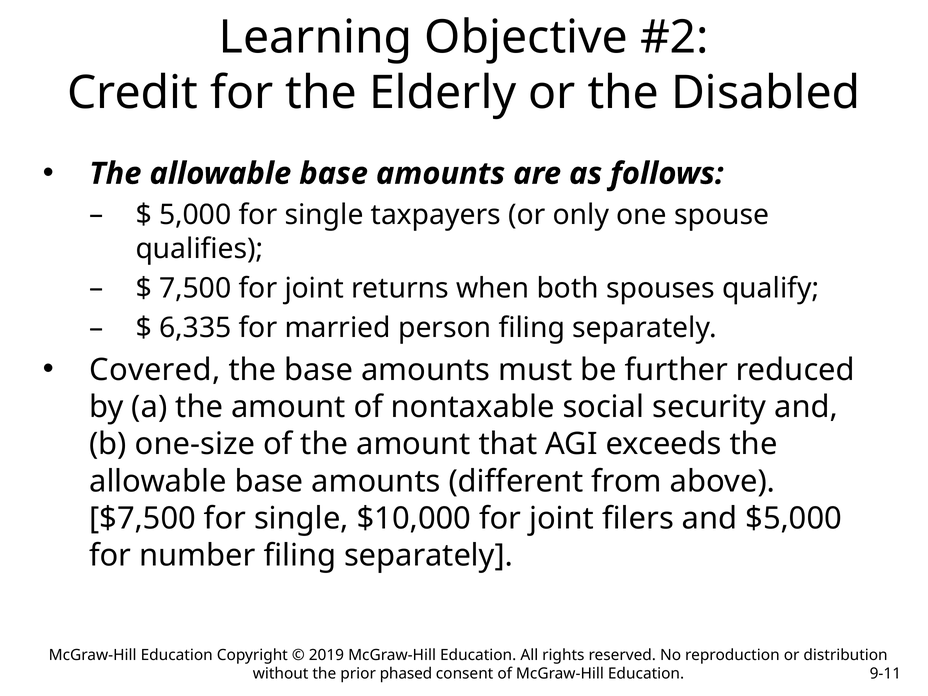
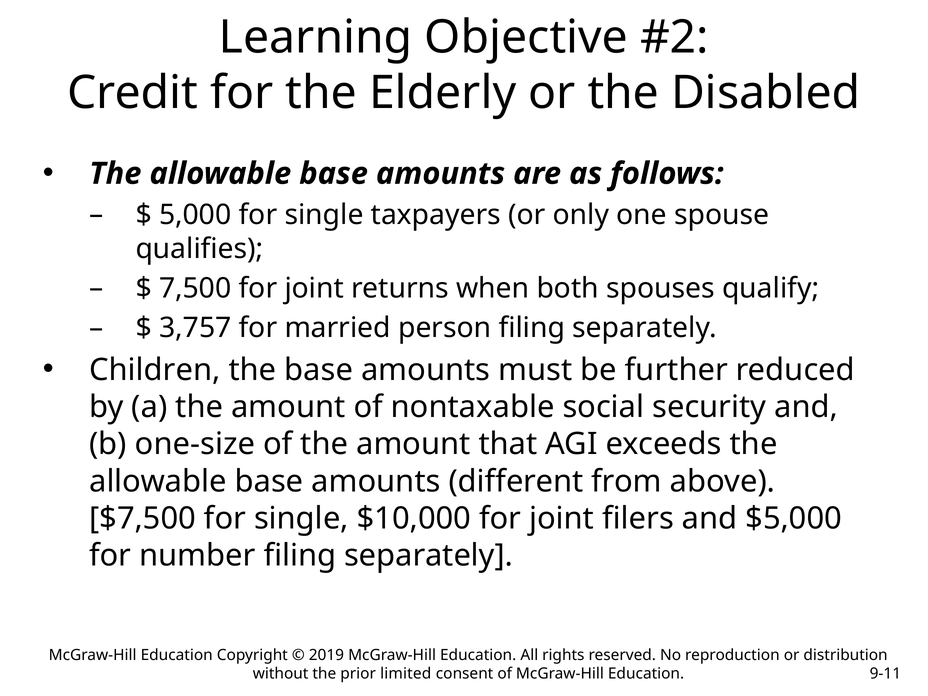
6,335: 6,335 -> 3,757 (195, 328)
Covered: Covered -> Children (155, 370)
phased: phased -> limited (406, 674)
